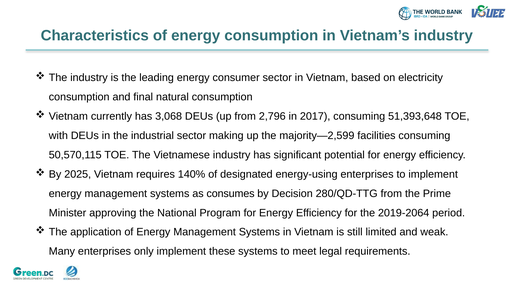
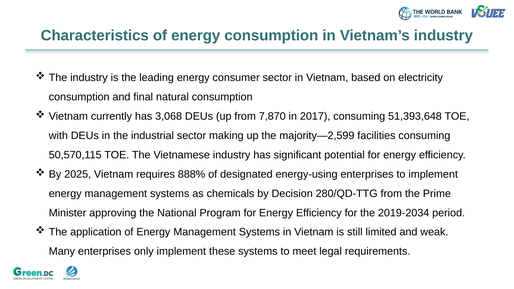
2,796: 2,796 -> 7,870 (272, 116)
140%: 140% -> 888% (192, 174)
consumes: consumes -> chemicals (230, 194)
2019-2064: 2019-2064 -> 2019-2034 (404, 213)
